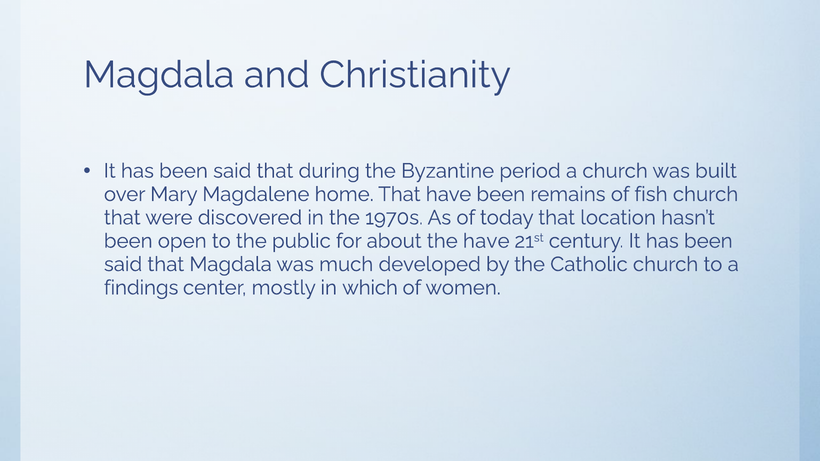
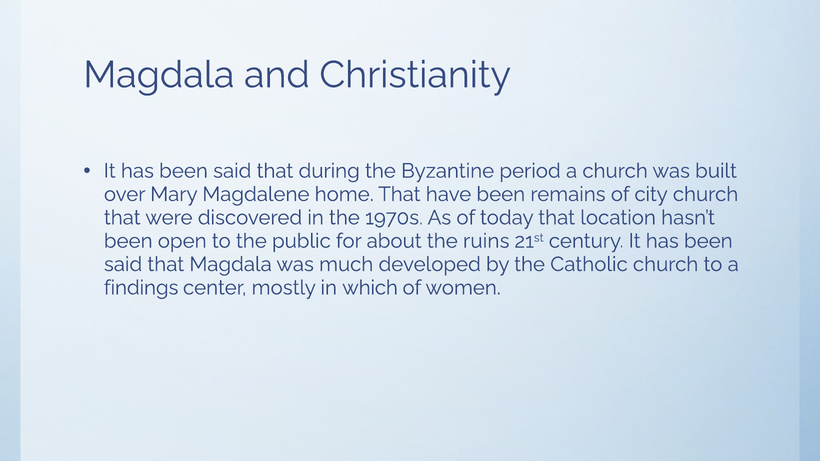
fish: fish -> city (651, 194)
the have: have -> ruins (486, 241)
